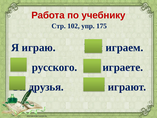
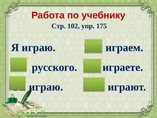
друзья: друзья -> играю (46, 87)
